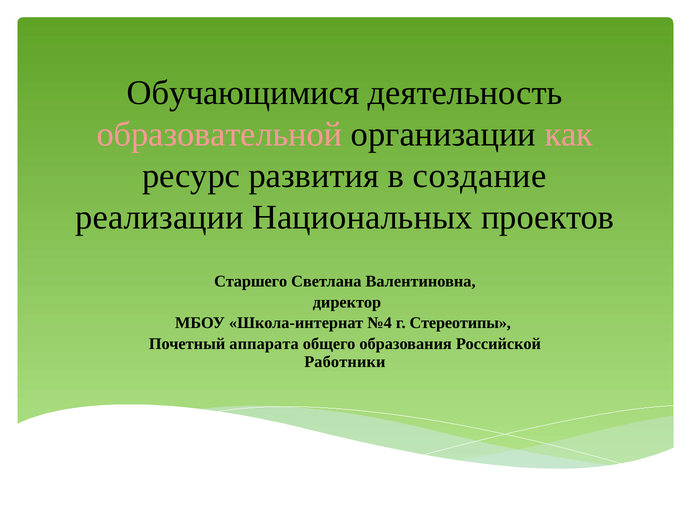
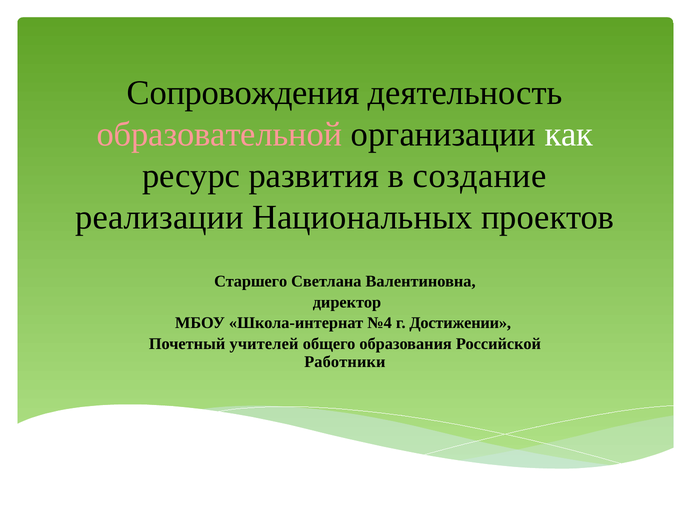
Обучающимися: Обучающимися -> Сопровождения (243, 93)
как colour: pink -> white (569, 134)
Стереотипы: Стереотипы -> Достижении (460, 323)
аппарата: аппарата -> учителей (264, 343)
